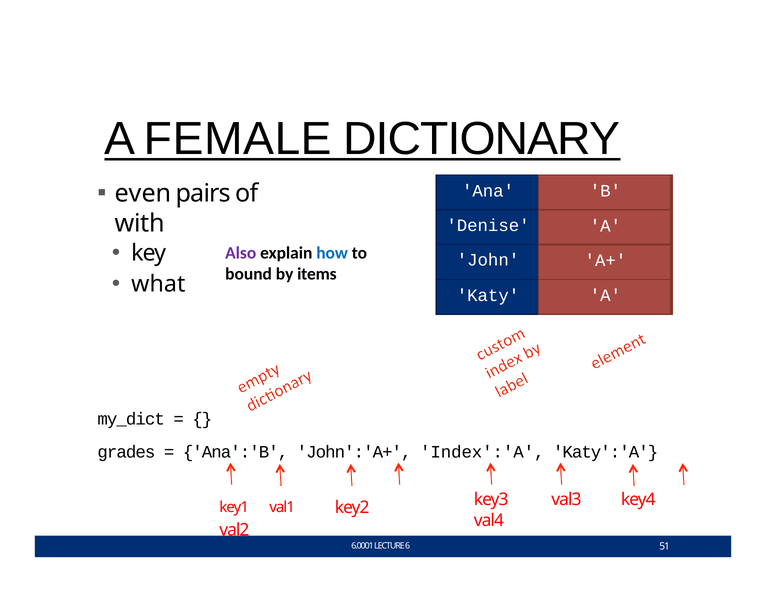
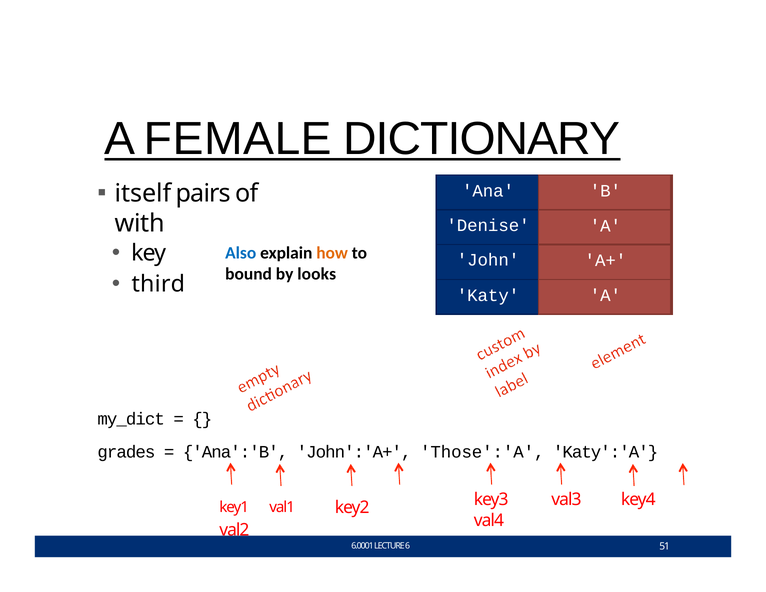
even: even -> itself (143, 193)
Also colour: purple -> blue (241, 253)
how colour: blue -> orange (332, 253)
items: items -> looks (317, 274)
what: what -> third (158, 284)
Index':'A: Index':'A -> Those':'A (482, 452)
